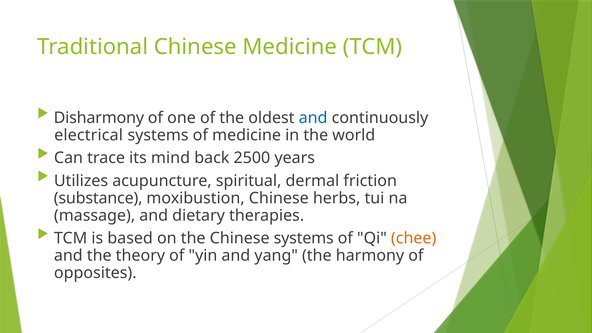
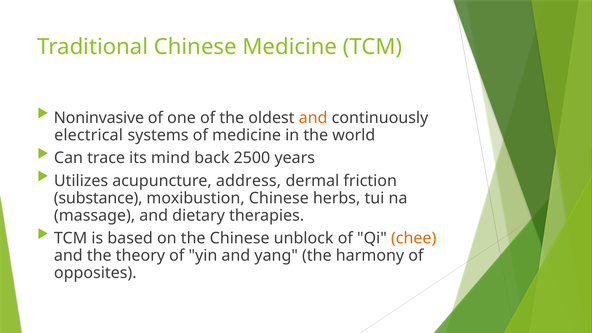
Disharmony: Disharmony -> Noninvasive (99, 118)
and colour: blue -> orange (313, 118)
spiritual: spiritual -> address (249, 181)
Chinese systems: systems -> unblock (304, 238)
